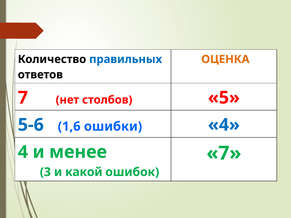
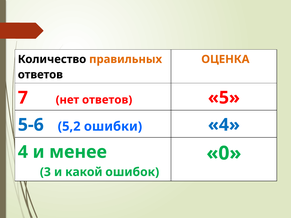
правильных colour: blue -> orange (126, 59)
нет столбов: столбов -> ответов (107, 100)
1,6: 1,6 -> 5,2 (69, 127)
7: 7 -> 0 (224, 153)
